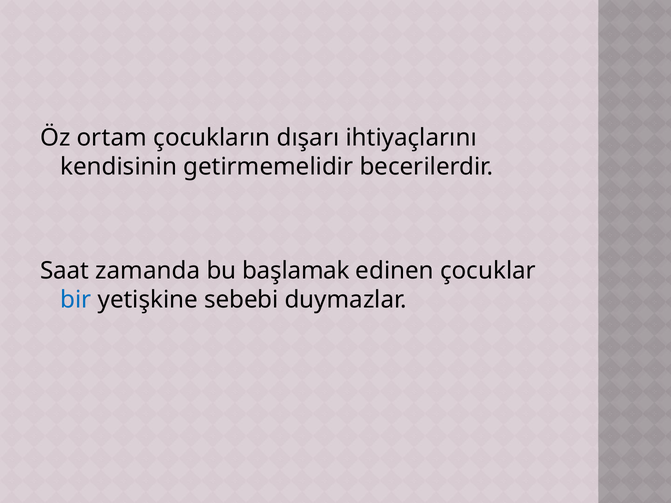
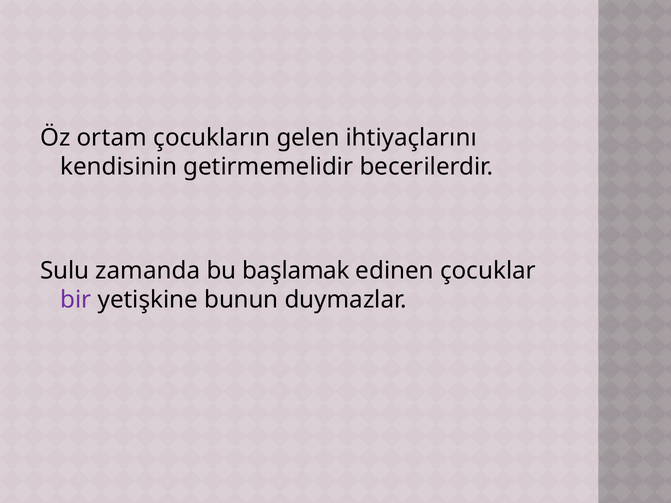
dışarı: dışarı -> gelen (308, 138)
Saat: Saat -> Sulu (65, 271)
bir colour: blue -> purple (76, 300)
sebebi: sebebi -> bunun (241, 300)
